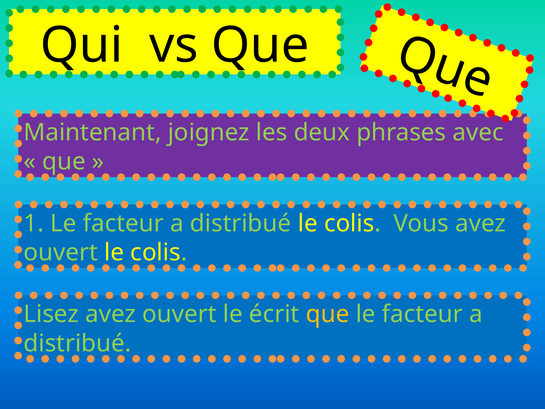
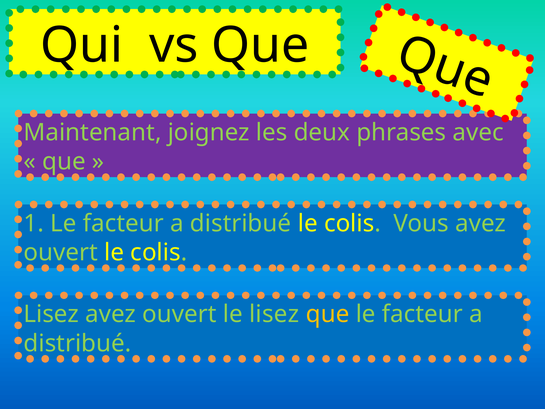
le écrit: écrit -> lisez (274, 314)
